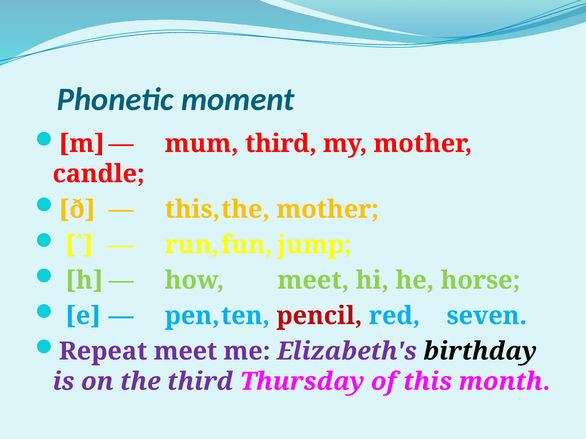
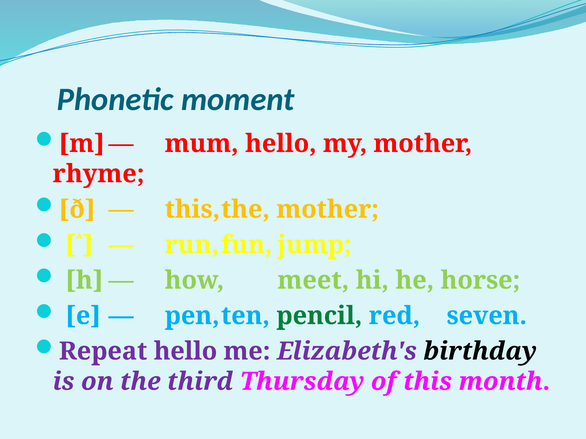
mum third: third -> hello (281, 144)
candle: candle -> rhyme (99, 174)
pencil colour: red -> green (319, 316)
Repeat meet: meet -> hello (185, 352)
